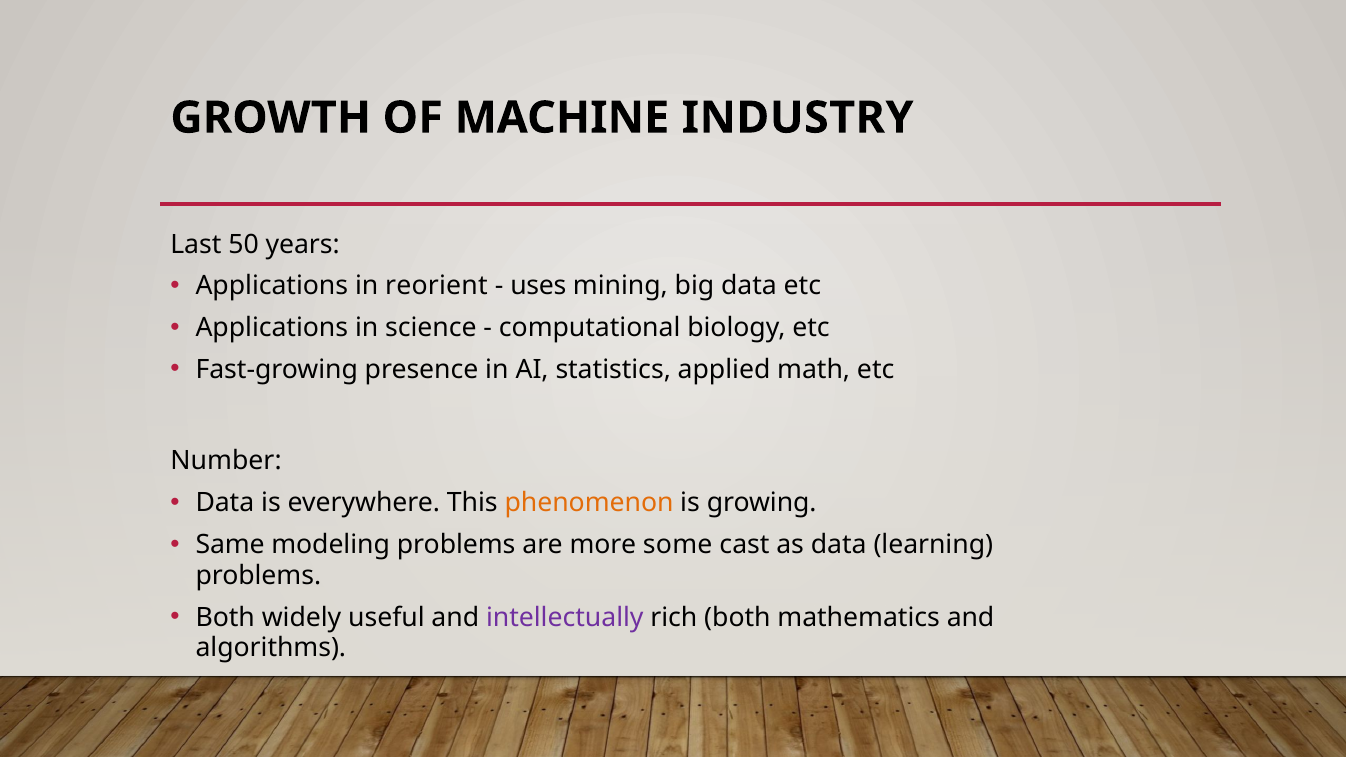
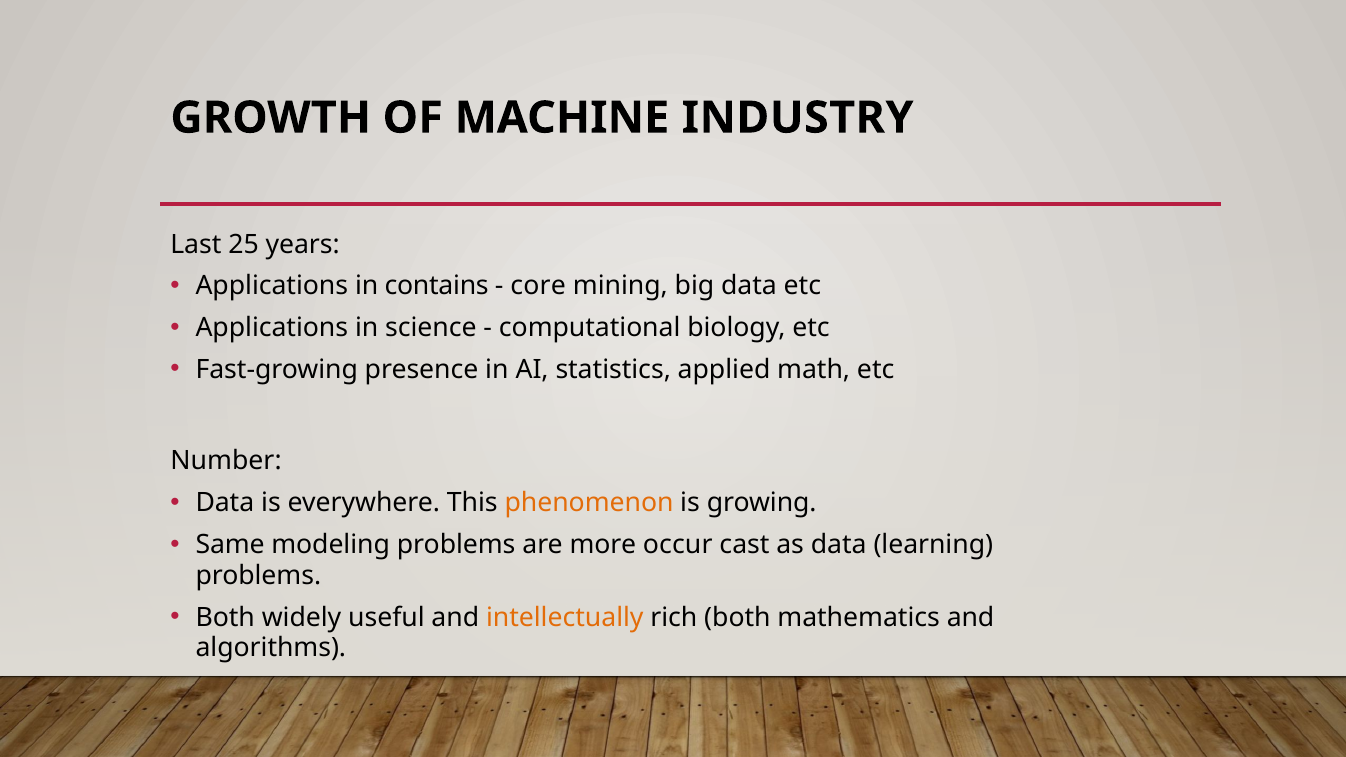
50: 50 -> 25 (244, 244)
reorient: reorient -> contains (437, 286)
uses: uses -> core (538, 286)
some: some -> occur (678, 545)
intellectually colour: purple -> orange (565, 617)
